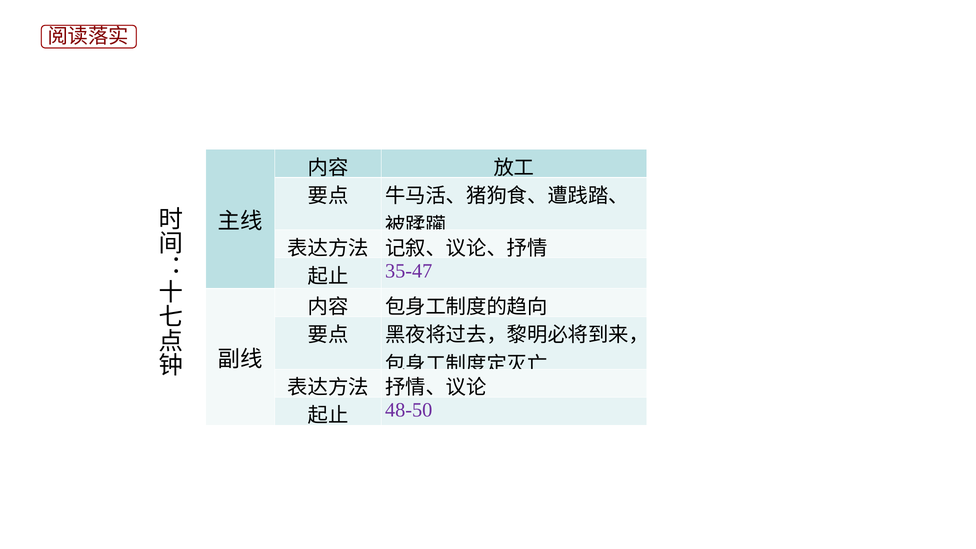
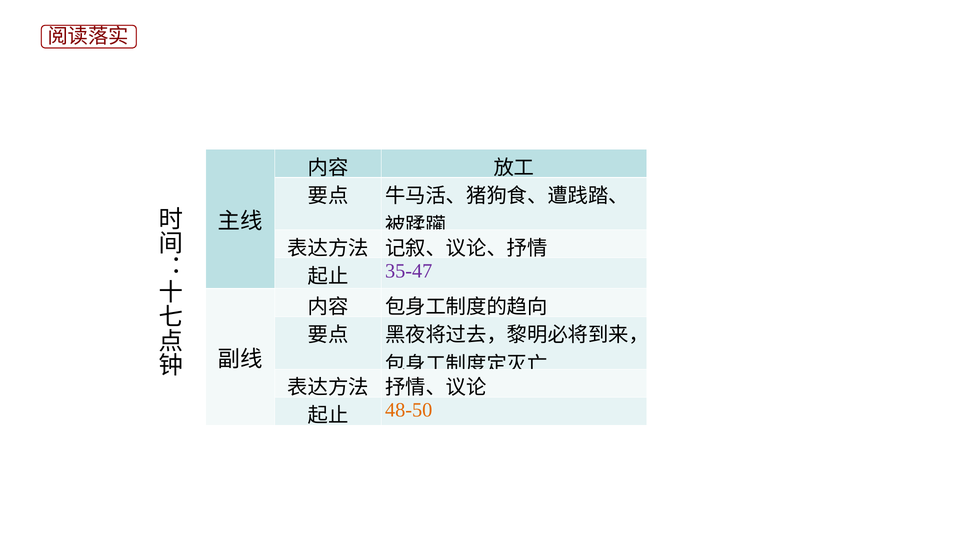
48-50 colour: purple -> orange (409, 410)
